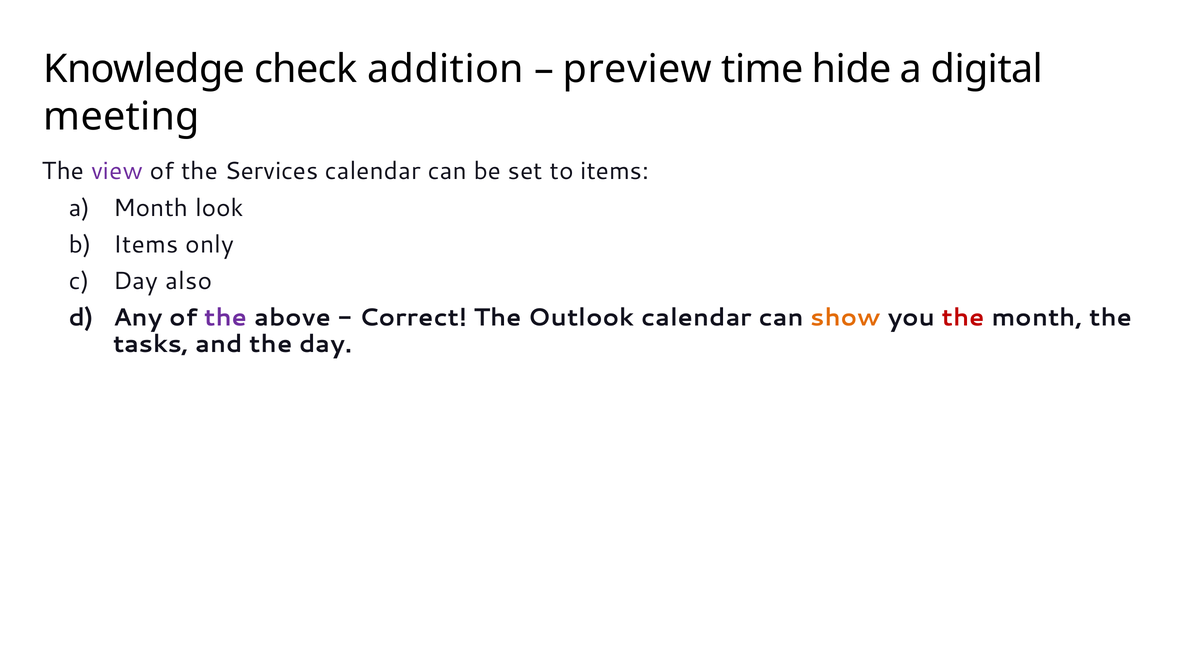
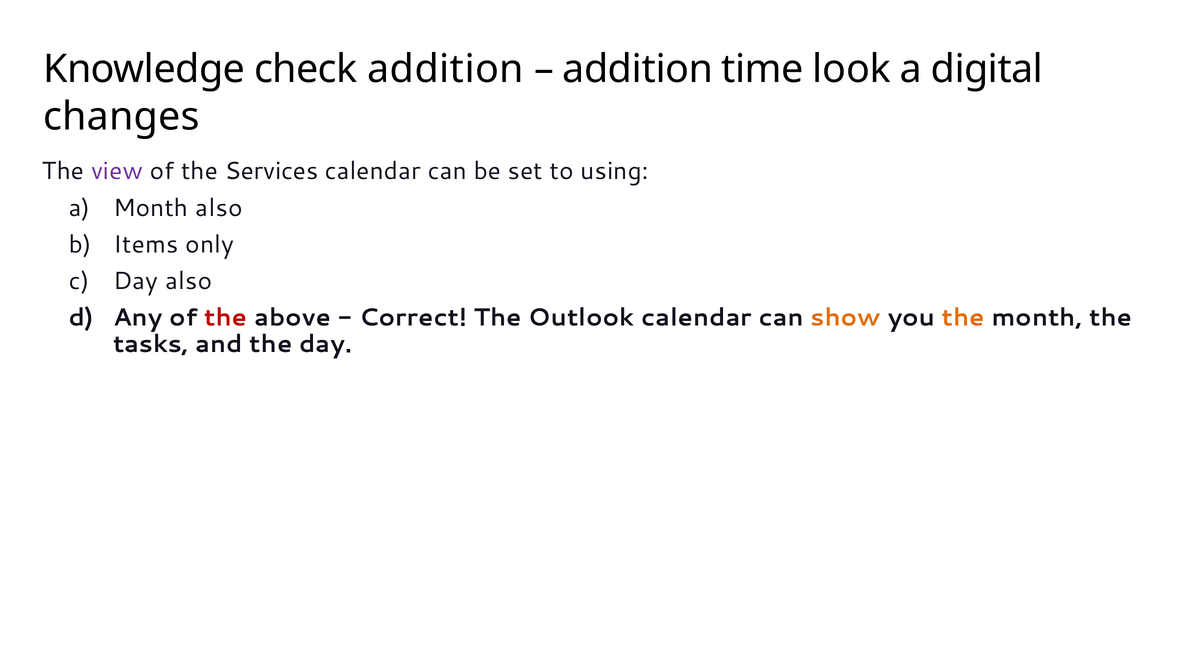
preview: preview -> addition (638, 69)
hide: hide -> look (852, 69)
meeting: meeting -> changes (122, 117)
to items: items -> using (615, 171)
Month look: look -> also (219, 208)
the colour: purple -> red (226, 318)
the colour: red -> orange (963, 318)
